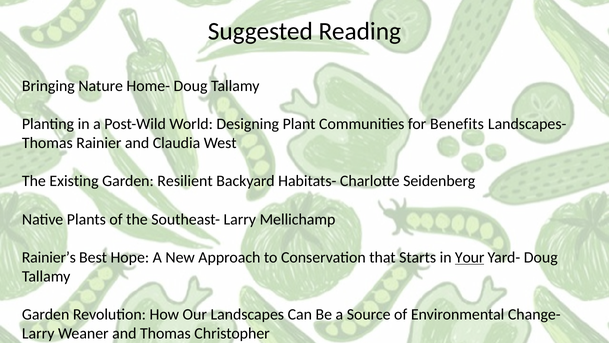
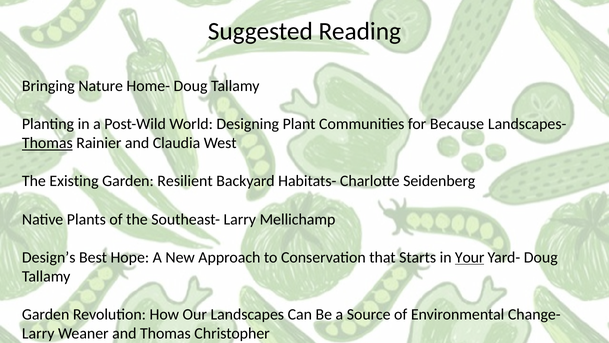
Benefits: Benefits -> Because (457, 124)
Thomas underline: none -> present (47, 143)
Rainier’s: Rainier’s -> Design’s (49, 257)
